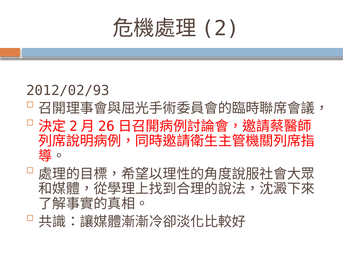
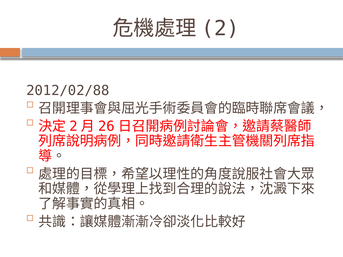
2012/02/93: 2012/02/93 -> 2012/02/88 (68, 91)
